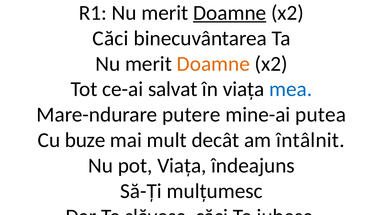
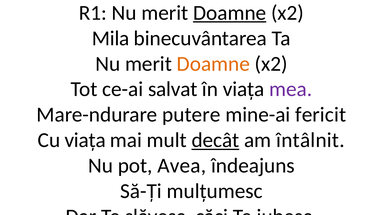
Căci: Căci -> Mila (111, 38)
mea colour: blue -> purple (291, 89)
putea: putea -> fericit (321, 115)
Cu buze: buze -> viața (85, 140)
decât underline: none -> present (215, 140)
pot Viața: Viața -> Avea (182, 166)
